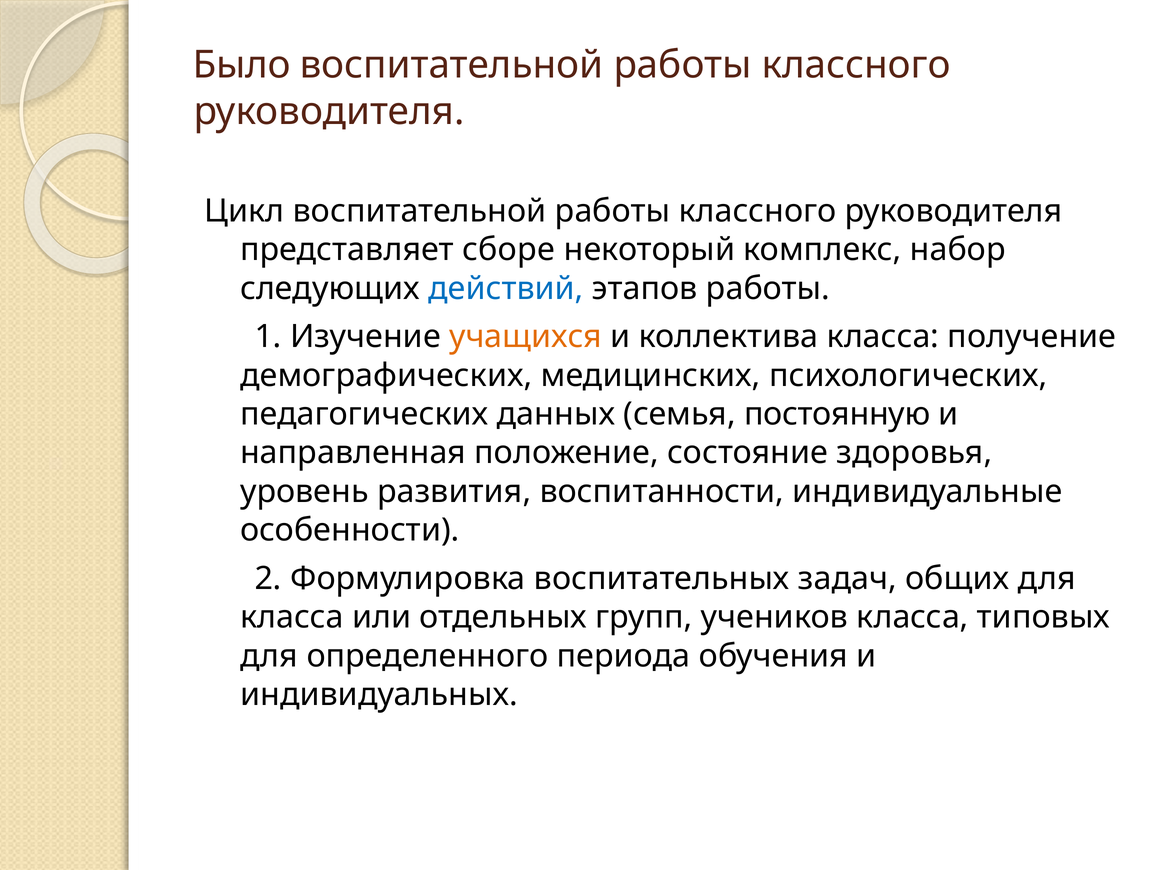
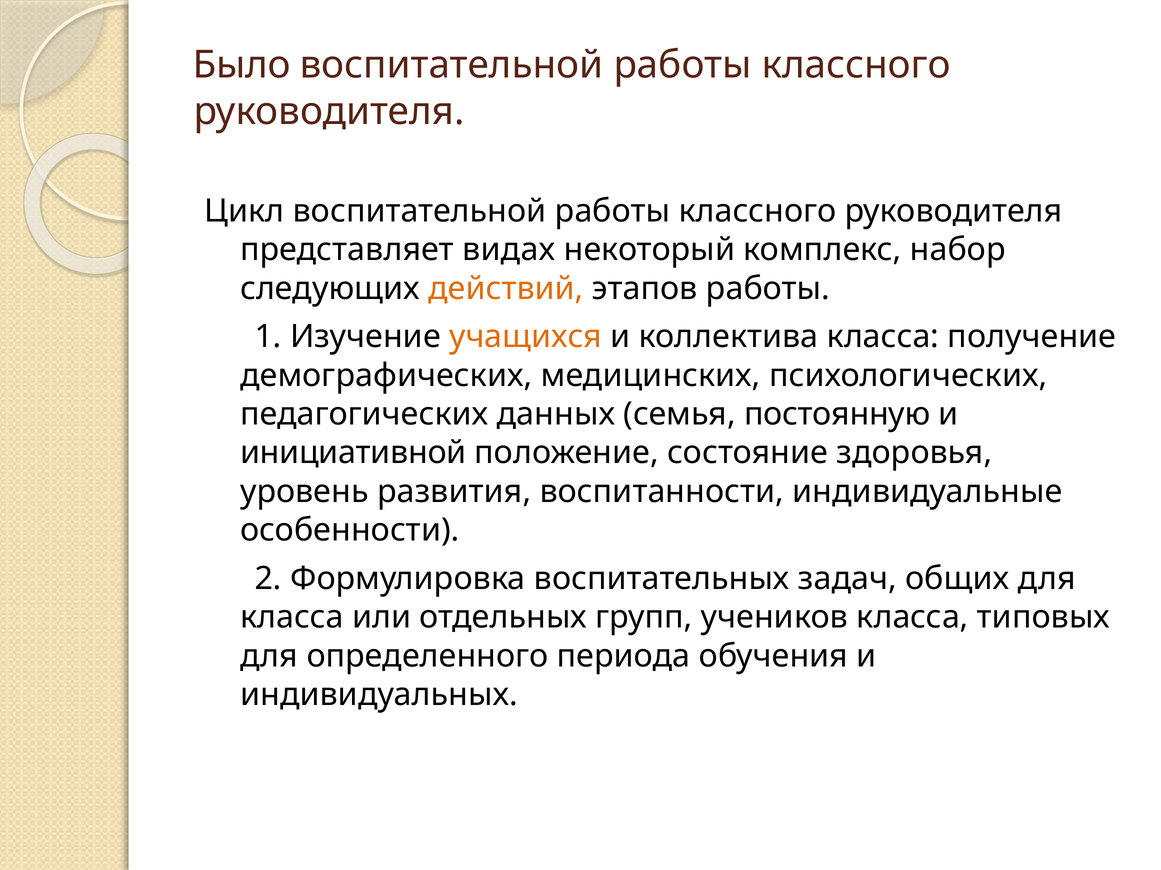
сборе: сборе -> видах (509, 250)
действий colour: blue -> orange (506, 289)
направленная: направленная -> инициативной (353, 453)
